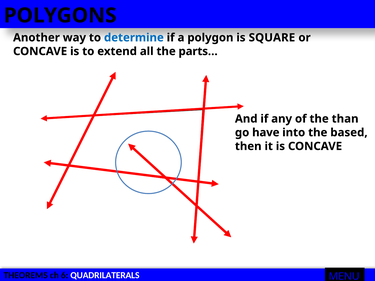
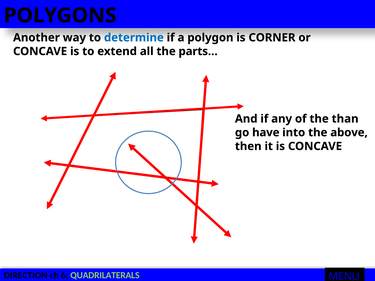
SQUARE: SQUARE -> CORNER (272, 38)
based: based -> above (349, 133)
THEOREMS: THEOREMS -> DIRECTION (26, 276)
QUADRILATERALS colour: white -> light green (105, 276)
